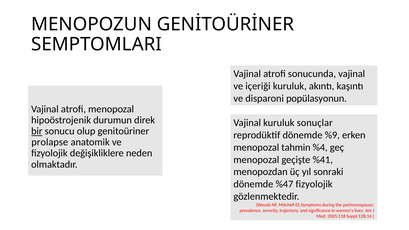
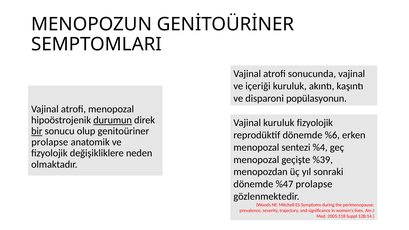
durumun underline: none -> present (113, 120)
kuruluk sonuçlar: sonuçlar -> fizyolojik (315, 123)
%9: %9 -> %6 (332, 135)
tahmin: tahmin -> sentezi (296, 147)
%41: %41 -> %39 (323, 160)
%47 fizyolojik: fizyolojik -> prolapse (314, 184)
